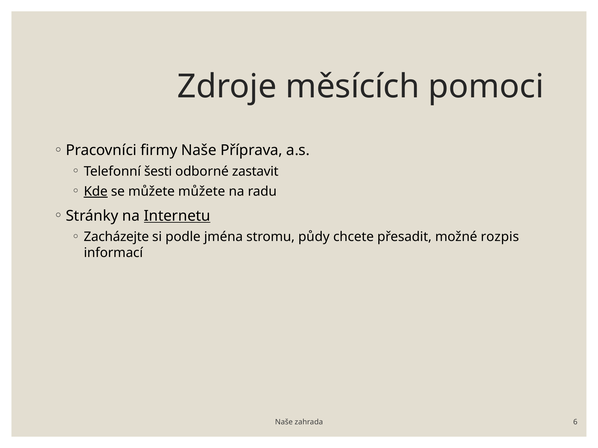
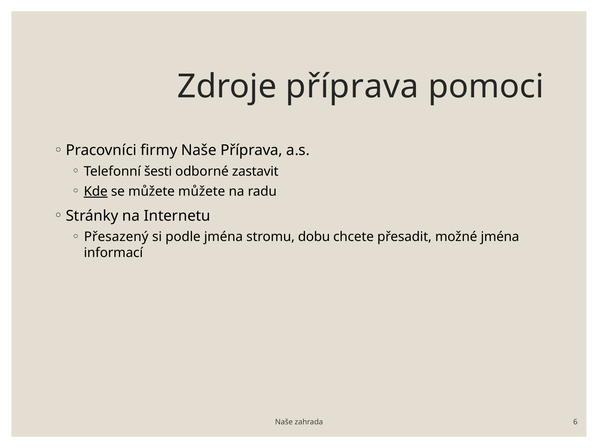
Zdroje měsících: měsících -> příprava (352, 87)
Internetu underline: present -> none (177, 216)
Zacházejte: Zacházejte -> Přesazený (116, 237)
půdy: půdy -> dobu (314, 237)
možné rozpis: rozpis -> jména (500, 237)
